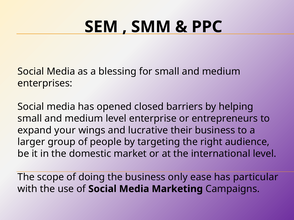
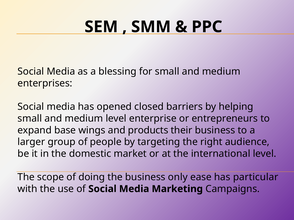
your: your -> base (65, 131)
lucrative: lucrative -> products (148, 131)
